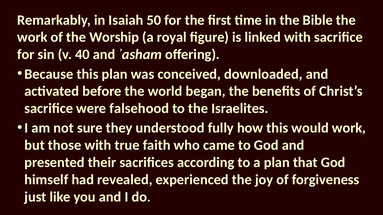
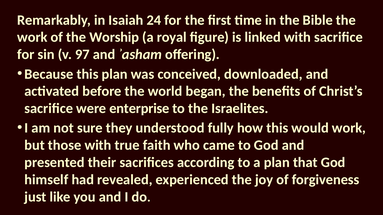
50: 50 -> 24 (154, 20)
40: 40 -> 97 (82, 55)
falsehood: falsehood -> enterprise (139, 109)
